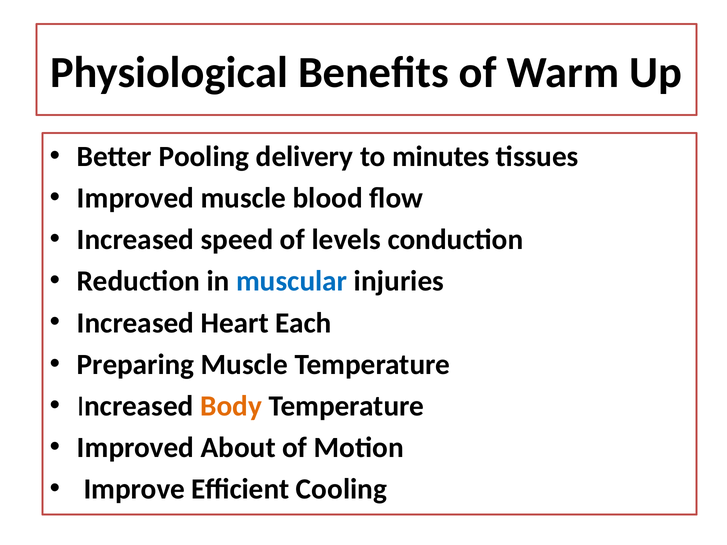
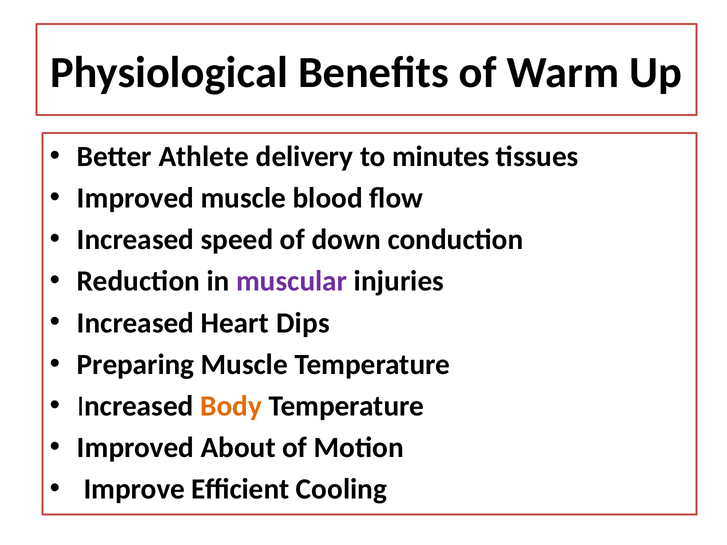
Pooling: Pooling -> Athlete (204, 157)
levels: levels -> down (346, 240)
muscular colour: blue -> purple (292, 281)
Each: Each -> Dips (303, 323)
